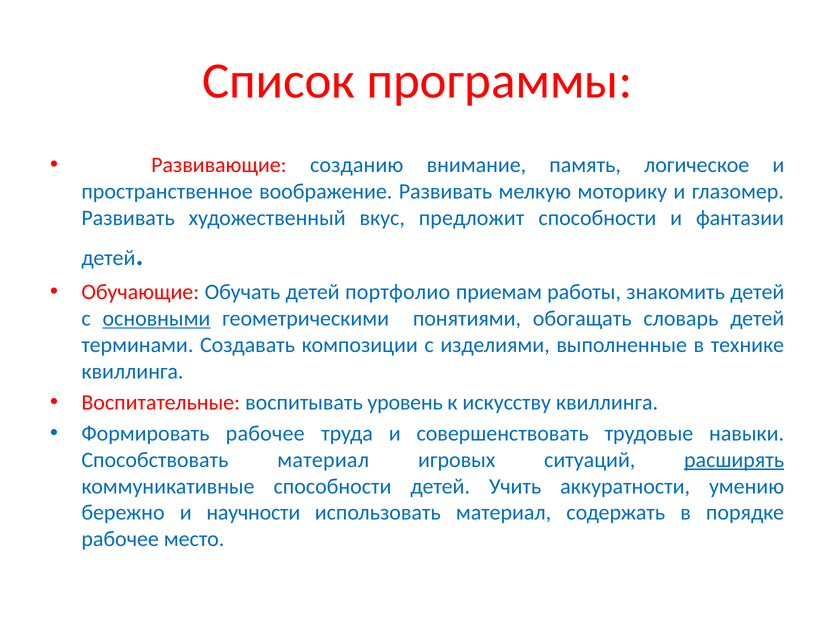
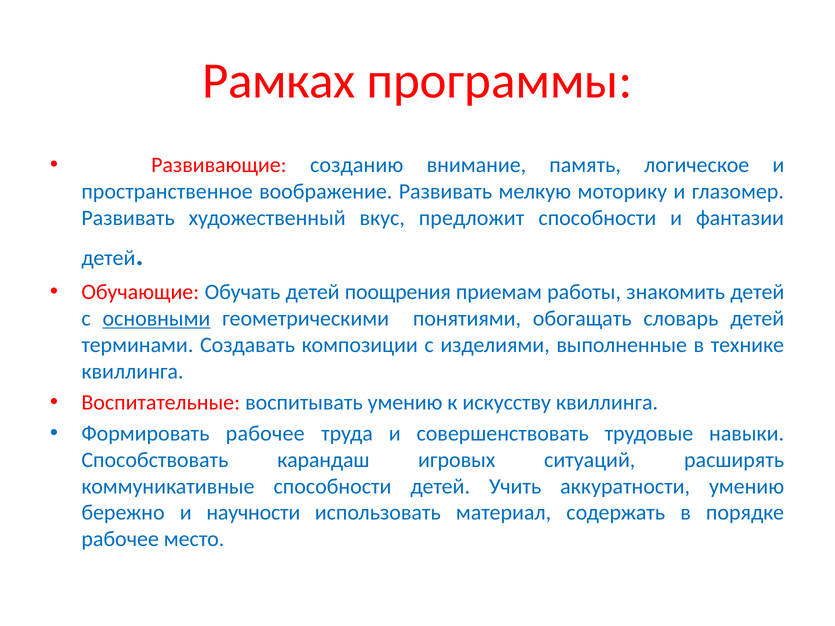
Список: Список -> Рамках (279, 81)
портфолио: портфолио -> поощрения (398, 292)
воспитывать уровень: уровень -> умению (405, 403)
Способствовать материал: материал -> карандаш (323, 460)
расширять underline: present -> none (734, 460)
